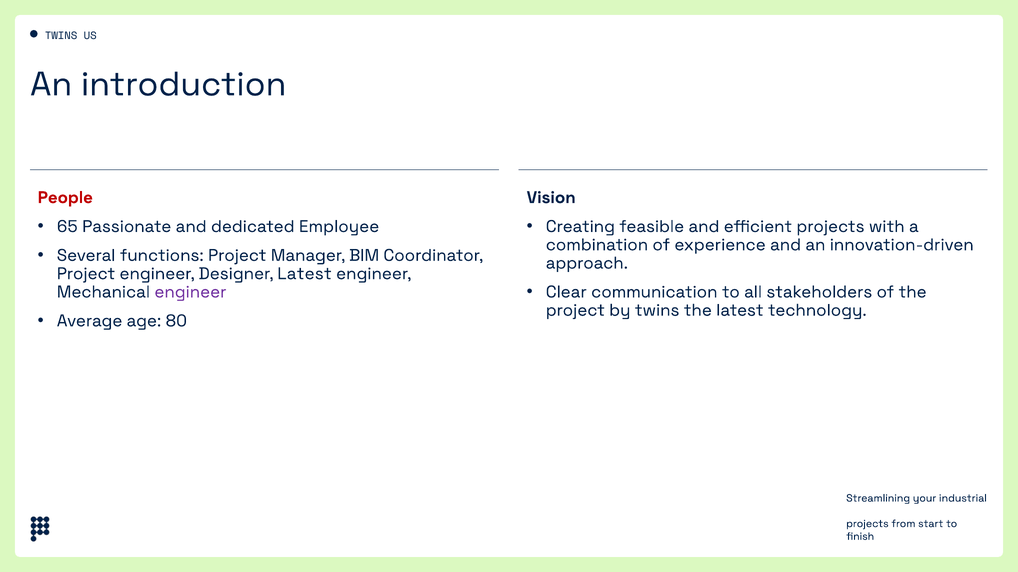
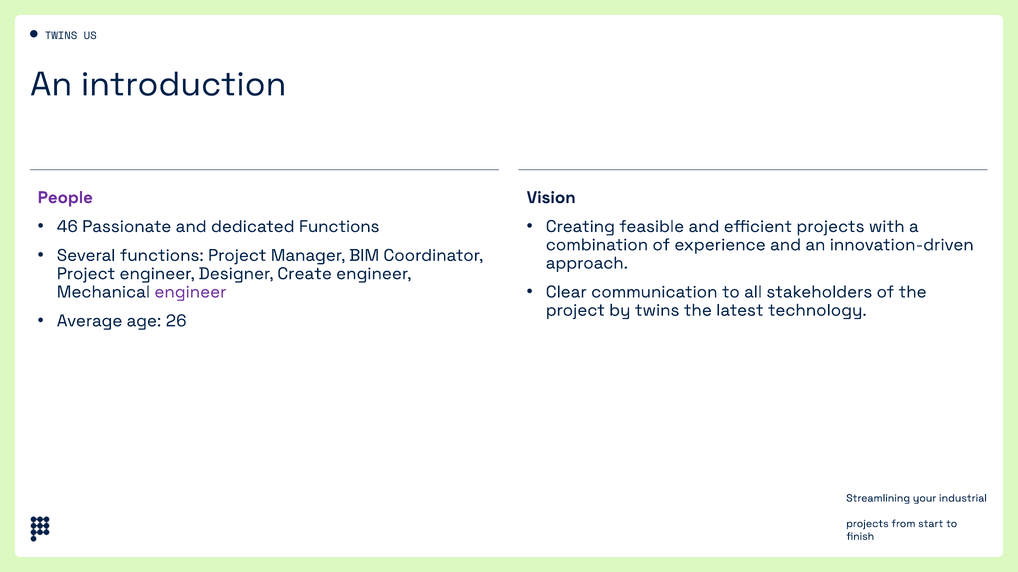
People colour: red -> purple (65, 198)
65: 65 -> 46 (67, 227)
dedicated Employee: Employee -> Functions (339, 227)
Designer Latest: Latest -> Create (305, 274)
80: 80 -> 26 (176, 321)
